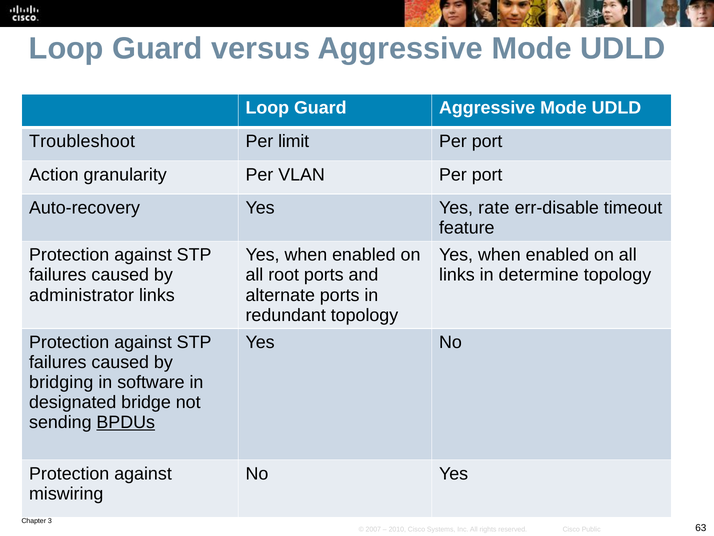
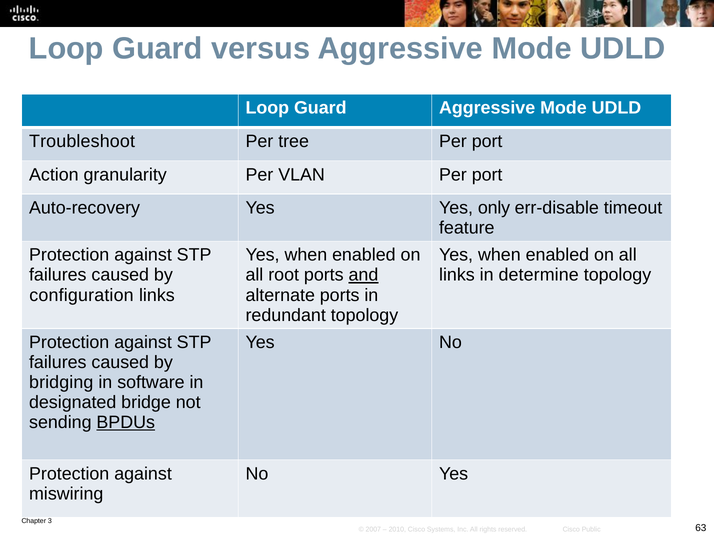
limit: limit -> tree (294, 141)
rate: rate -> only (494, 208)
and underline: none -> present (363, 275)
administrator: administrator -> configuration (82, 295)
